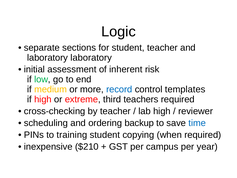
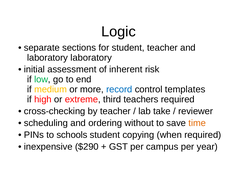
lab high: high -> take (162, 111)
backup: backup -> without (139, 123)
time colour: blue -> orange (197, 123)
training: training -> schools (72, 135)
$210: $210 -> $290 (87, 146)
